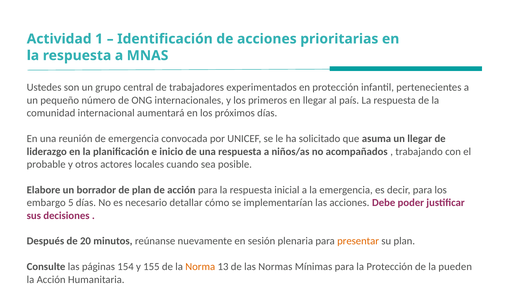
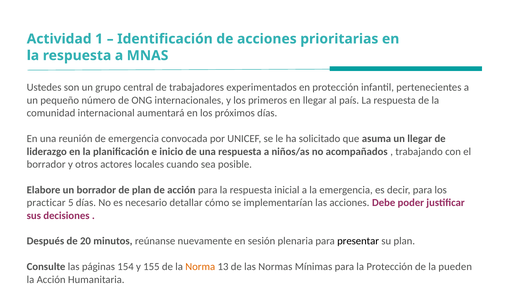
probable: probable -> borrador (46, 164)
embargo: embargo -> practicar (46, 203)
presentar colour: orange -> black (358, 241)
